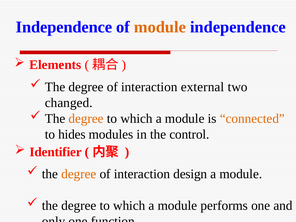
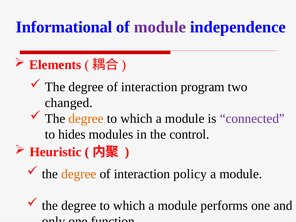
Independence: Independence -> Informational (64, 27)
module colour: orange -> purple (160, 27)
external: external -> program (203, 87)
connected colour: orange -> purple (252, 119)
Identifier: Identifier -> Heuristic (56, 152)
design: design -> policy (190, 174)
